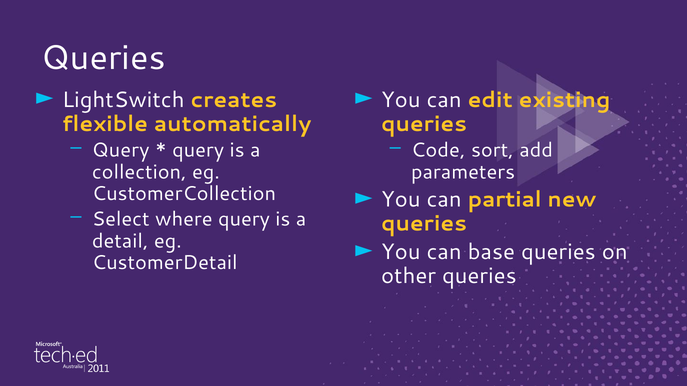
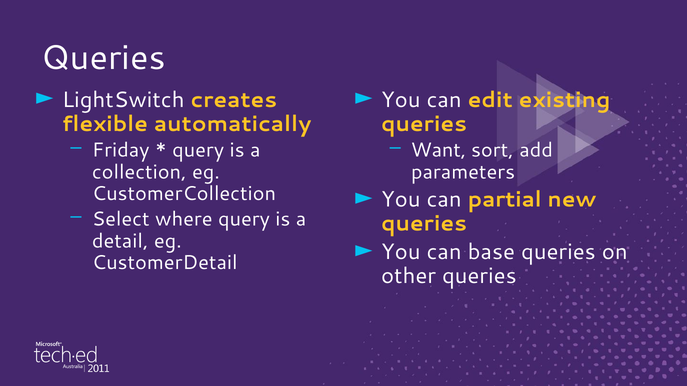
Query: Query -> Friday (121, 151)
Code: Code -> Want (438, 151)
